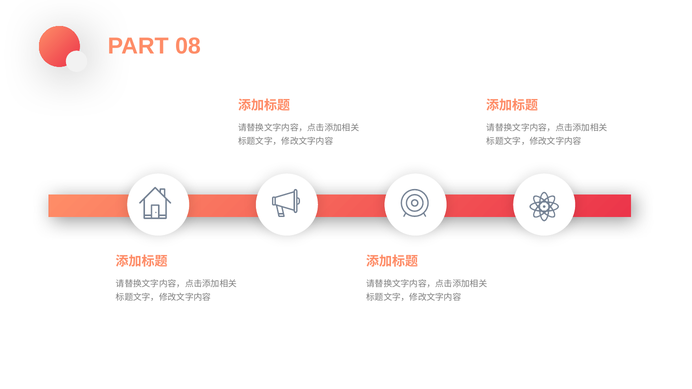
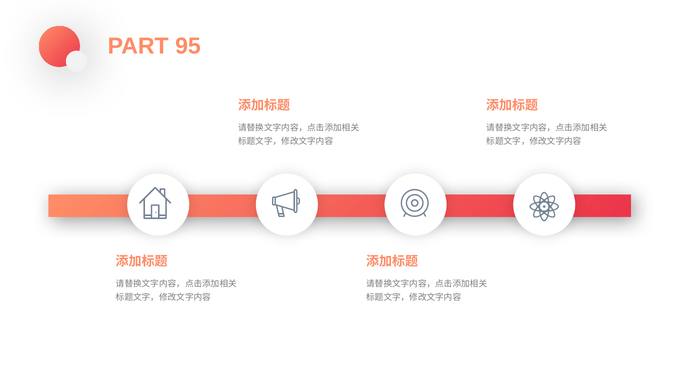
08: 08 -> 95 (188, 46)
